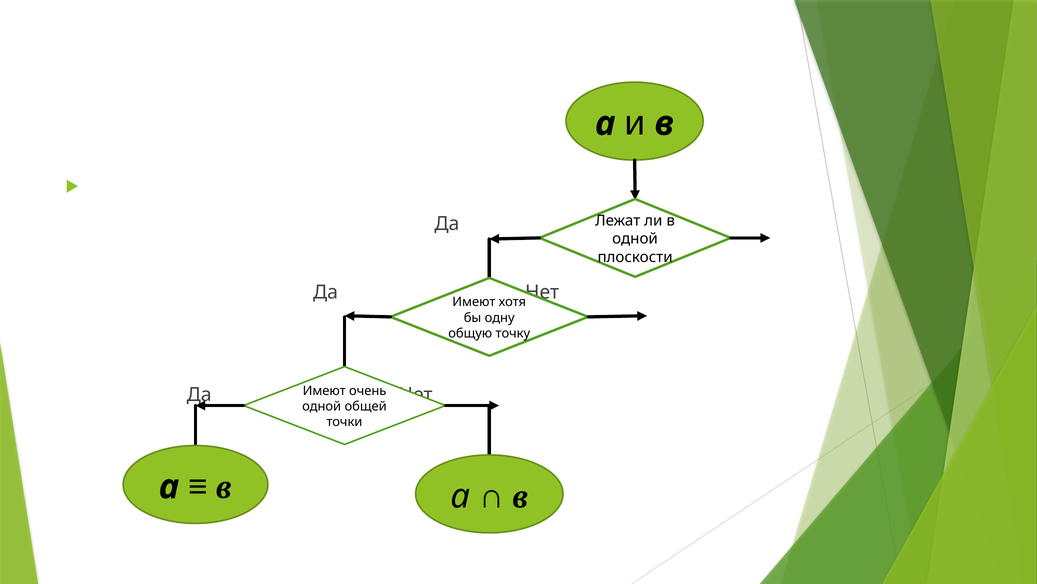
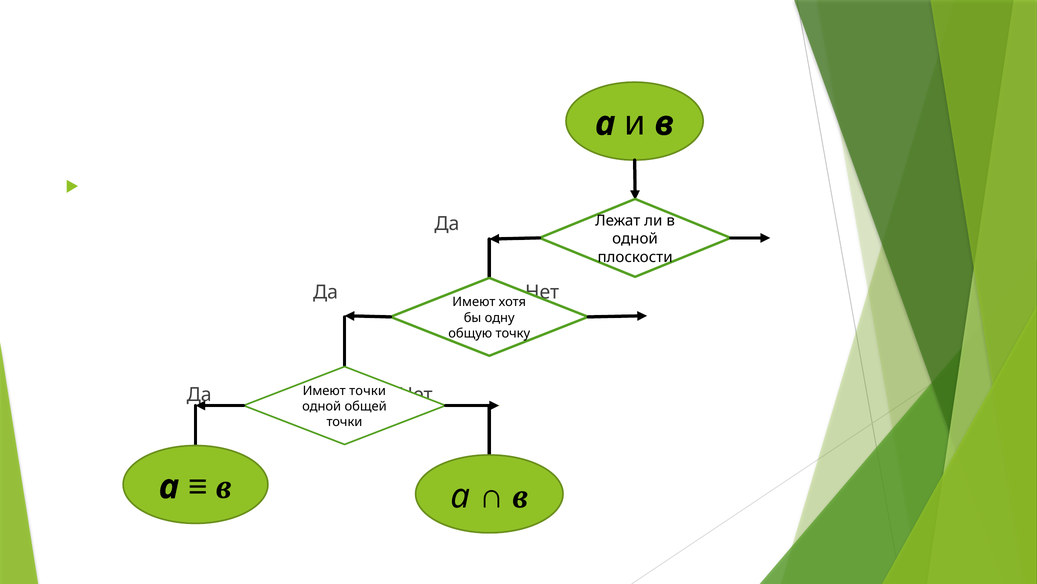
Имеют очень: очень -> точки (368, 390)
